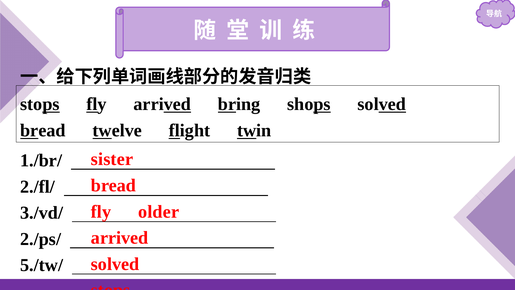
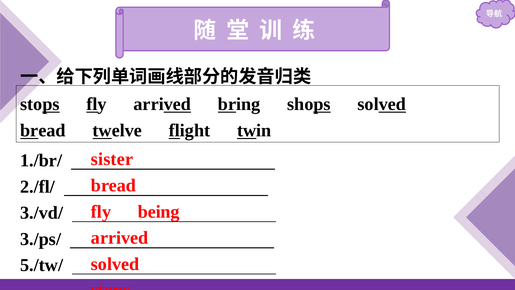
older: older -> being (159, 211)
2./ps/: 2./ps/ -> 3./ps/ (41, 239)
